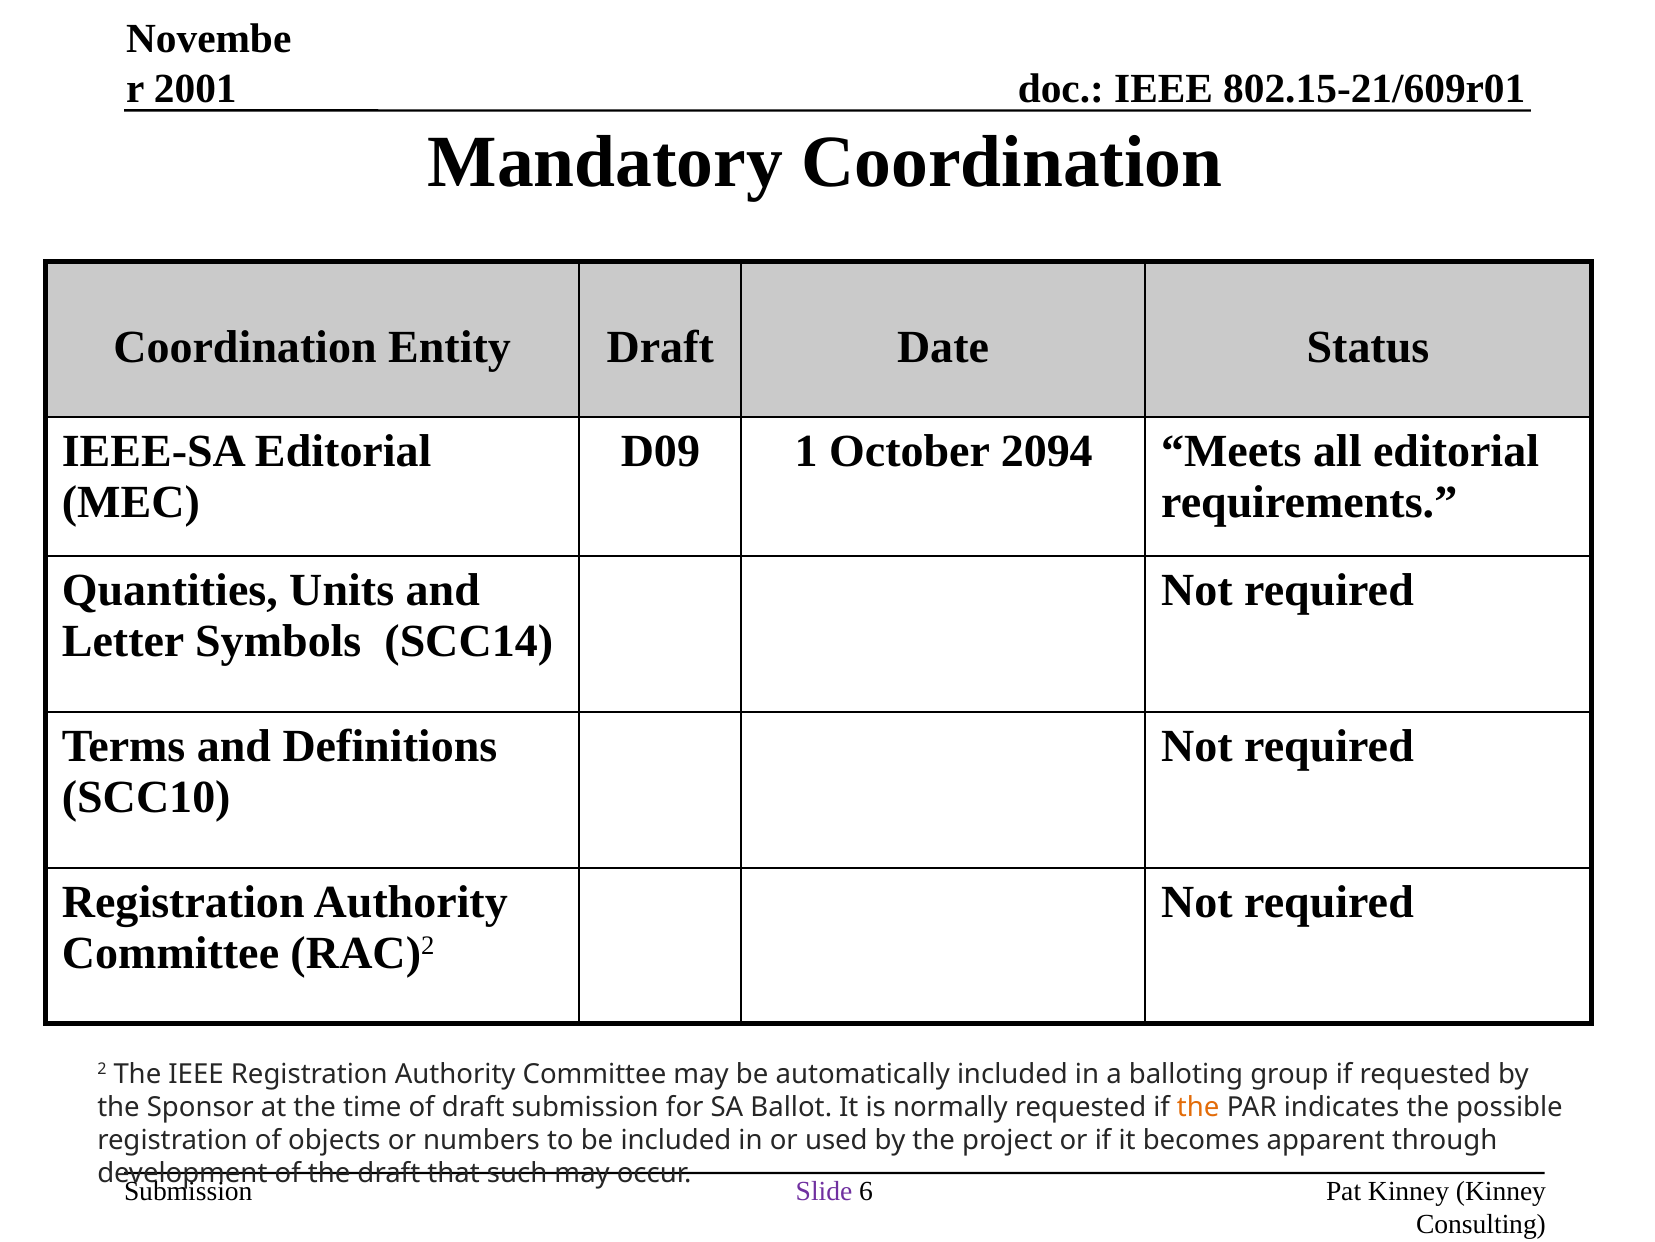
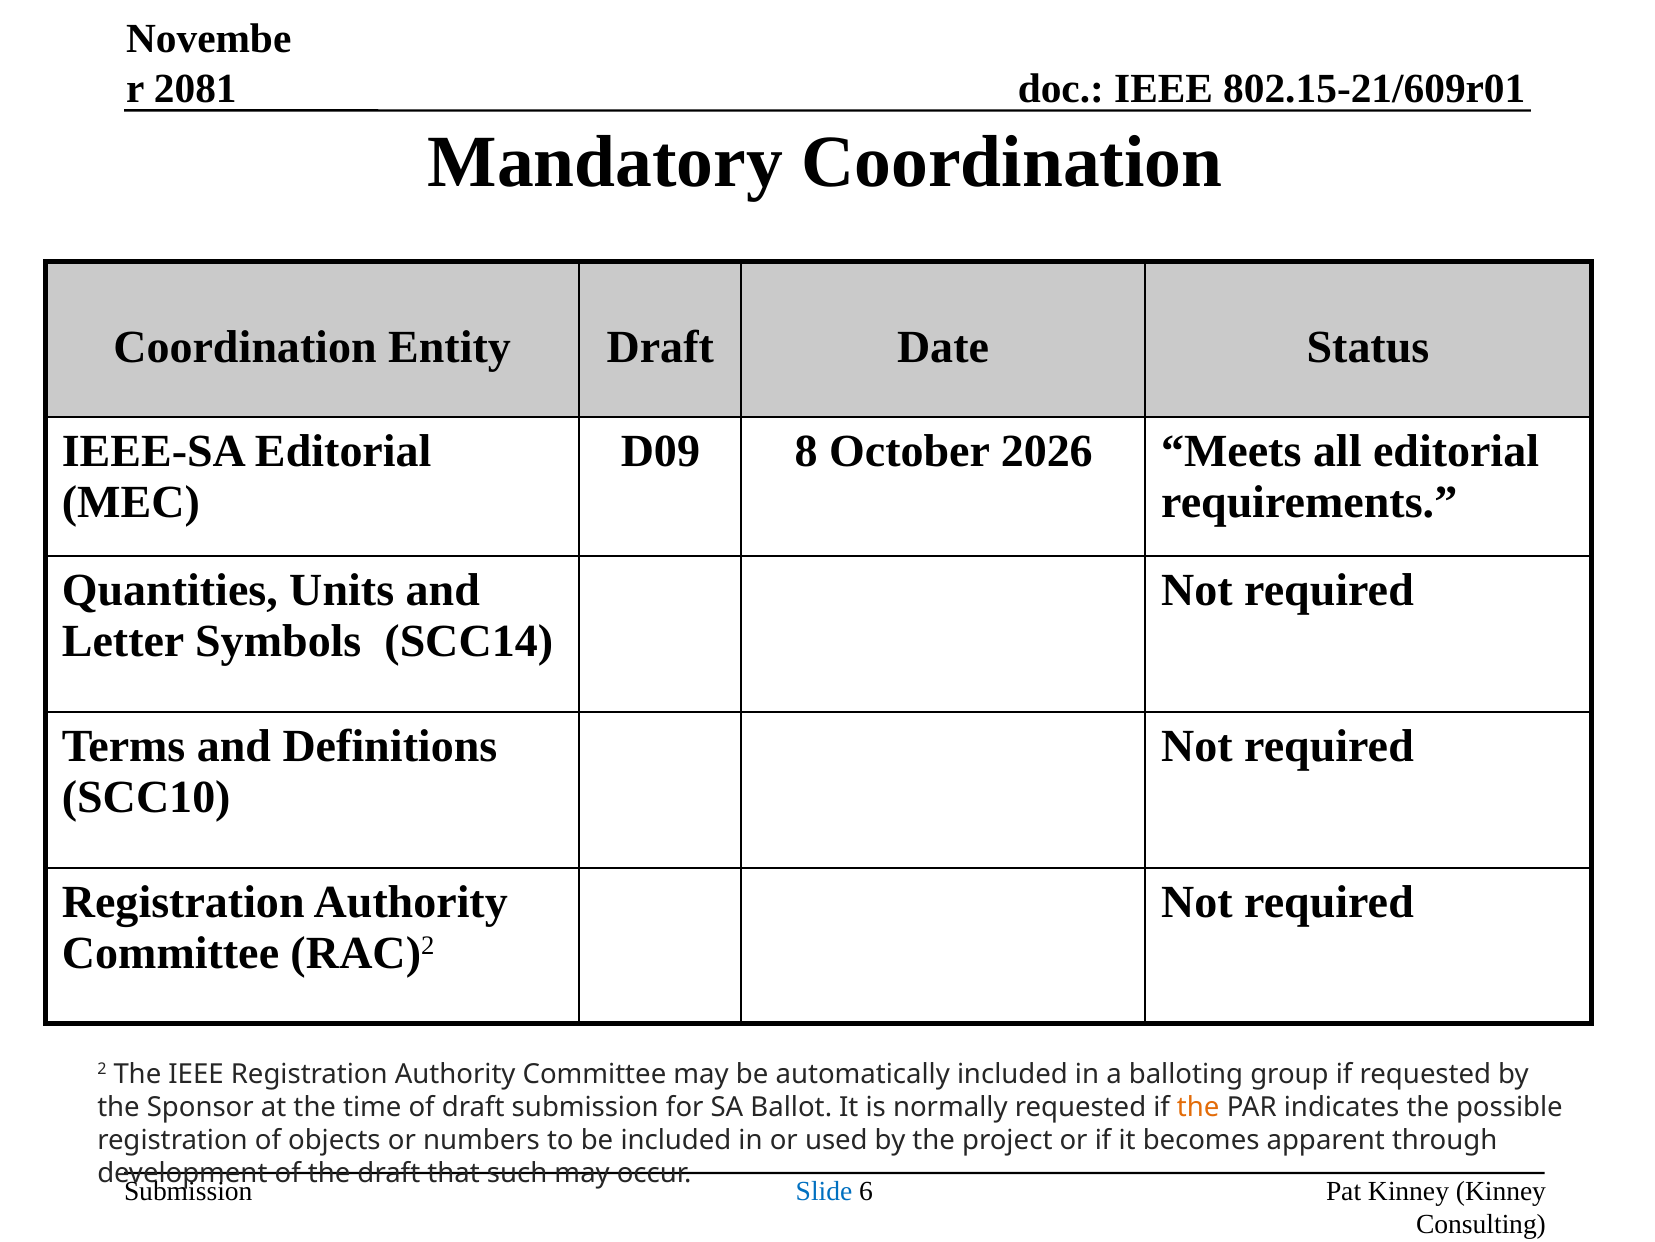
2001: 2001 -> 2081 (195, 88)
1: 1 -> 8 (806, 451)
2094: 2094 -> 2026 (1047, 451)
Slide colour: purple -> blue (824, 1190)
